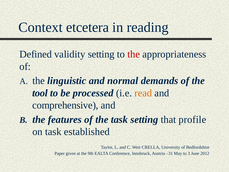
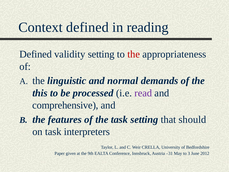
Context etcetera: etcetera -> defined (87, 27)
tool: tool -> this (40, 93)
read colour: orange -> purple (143, 93)
profile: profile -> should (192, 119)
established: established -> interpreters (87, 132)
